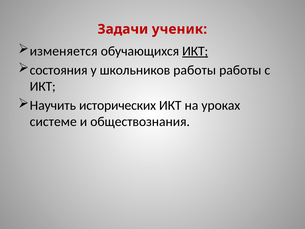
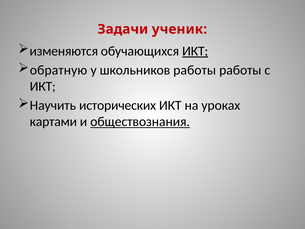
изменяется: изменяется -> изменяются (64, 51)
состояния: состояния -> обратную (59, 70)
системе: системе -> картами (53, 122)
обществознания underline: none -> present (140, 122)
